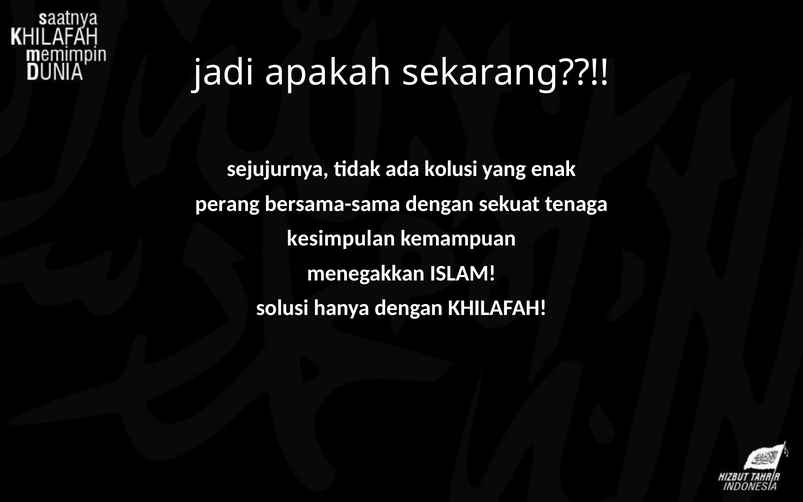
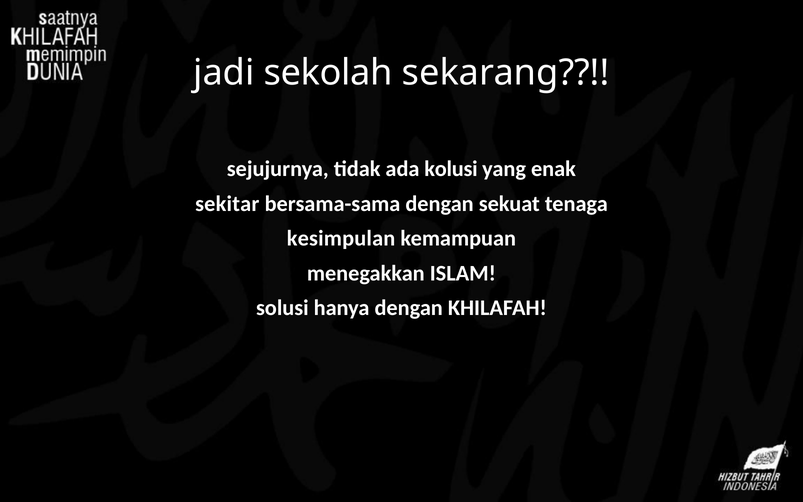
apakah: apakah -> sekolah (328, 73)
perang: perang -> sekitar (227, 204)
